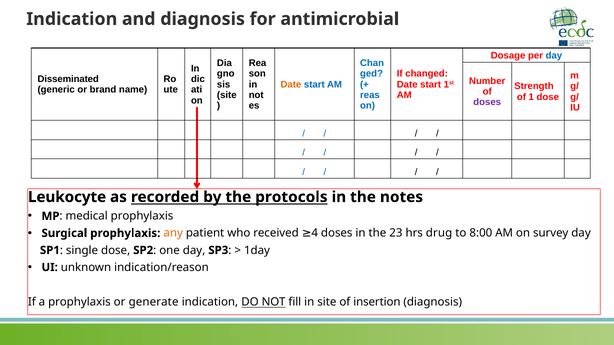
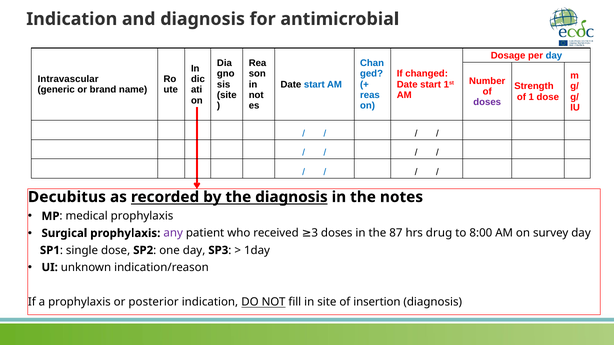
Disseminated: Disseminated -> Intravascular (68, 79)
Date colour: orange -> black (291, 84)
Leukocyte: Leukocyte -> Decubitus (67, 197)
the protocols: protocols -> diagnosis (291, 197)
any colour: orange -> purple (173, 233)
4: 4 -> 3 (315, 233)
23: 23 -> 87 (396, 233)
generate: generate -> posterior (154, 302)
